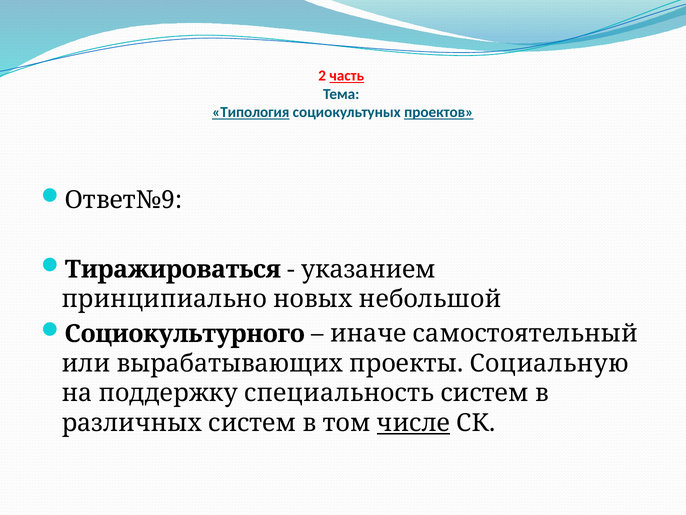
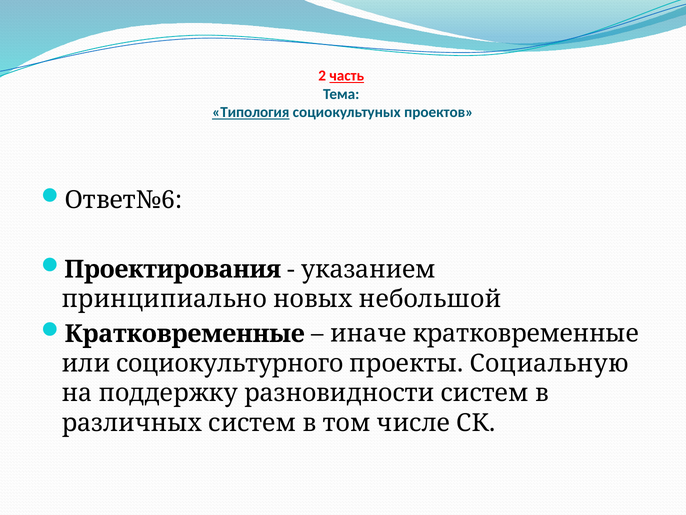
проектов underline: present -> none (439, 112)
Ответ№9: Ответ№9 -> Ответ№6 (123, 200)
Тиражироваться: Тиражироваться -> Проектирования (173, 269)
Социокультурного: Социокультурного -> Кратковременные (185, 333)
иначе самостоятельный: самостоятельный -> кратковременные (526, 333)
вырабатывающих: вырабатывающих -> социокультурного (230, 363)
специальность: специальность -> разновидности (339, 393)
числе underline: present -> none (413, 423)
